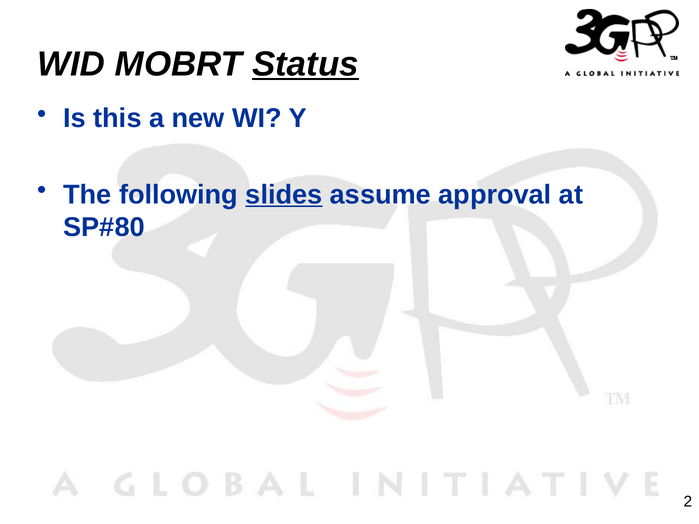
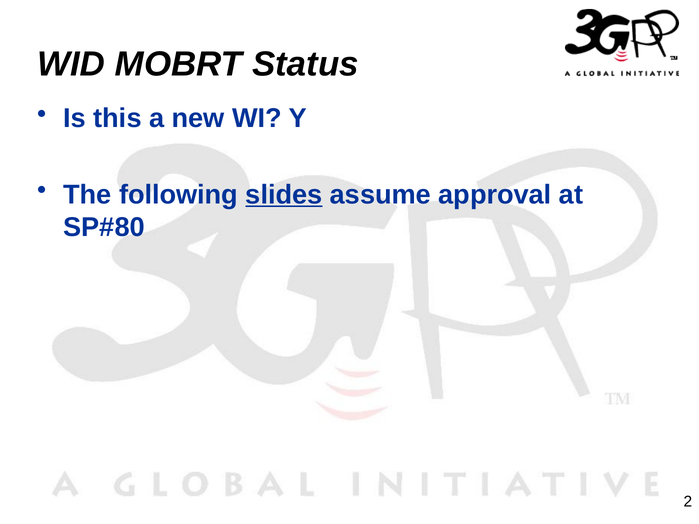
Status underline: present -> none (305, 64)
